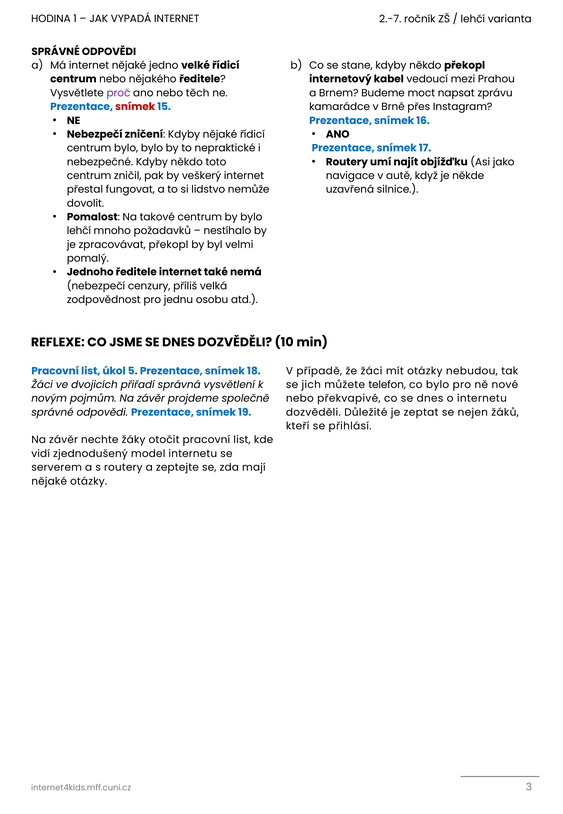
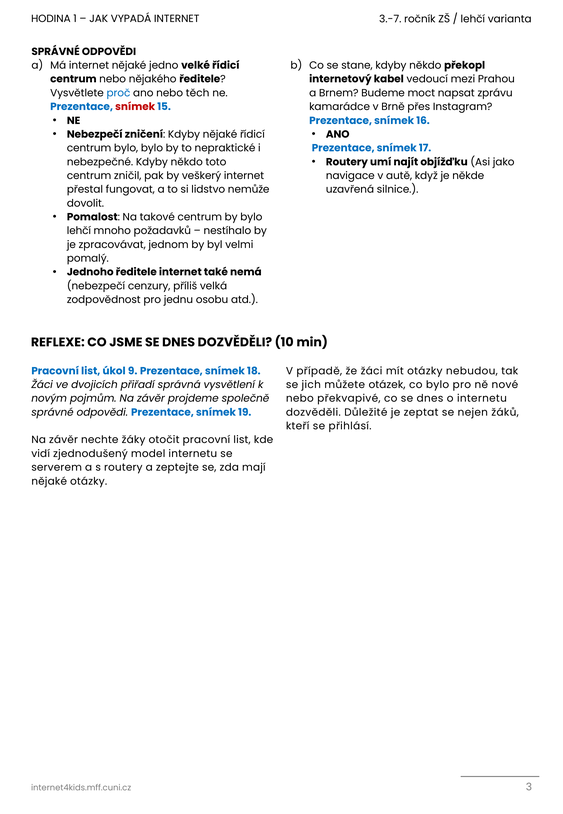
2.-7: 2.-7 -> 3.-7 (390, 19)
proč colour: purple -> blue (118, 93)
zpracovávat překopl: překopl -> jednom (169, 244)
5: 5 -> 9 (133, 371)
telefon: telefon -> otázek (387, 384)
